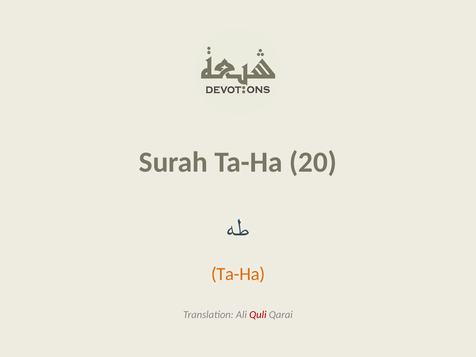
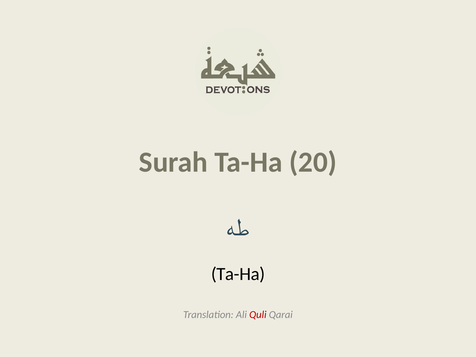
Ta-Ha colour: orange -> black (238, 274)
